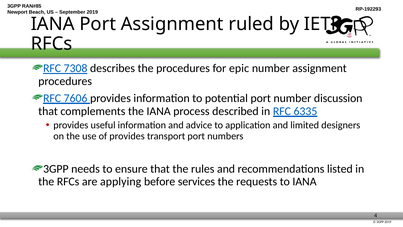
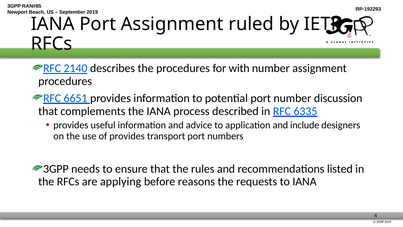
7308: 7308 -> 2140 (76, 68)
epic: epic -> with (239, 68)
7606: 7606 -> 6651 (76, 98)
limited: limited -> include (305, 125)
services: services -> reasons (196, 181)
